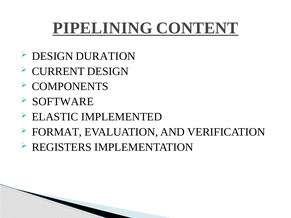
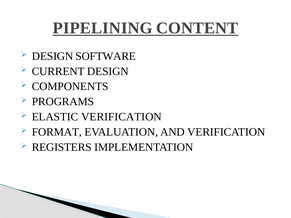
DURATION: DURATION -> SOFTWARE (106, 56)
SOFTWARE: SOFTWARE -> PROGRAMS (63, 102)
ELASTIC IMPLEMENTED: IMPLEMENTED -> VERIFICATION (122, 117)
